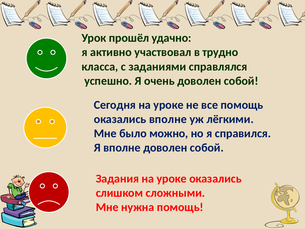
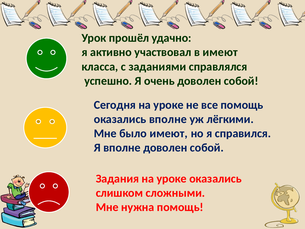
в трудно: трудно -> имеют (220, 52)
было можно: можно -> имеют (169, 133)
